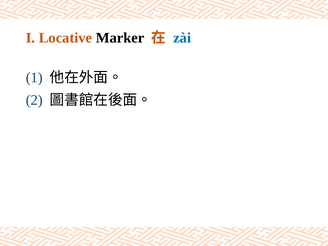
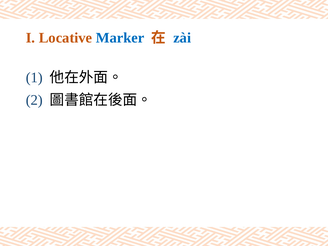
Marker colour: black -> blue (120, 38)
